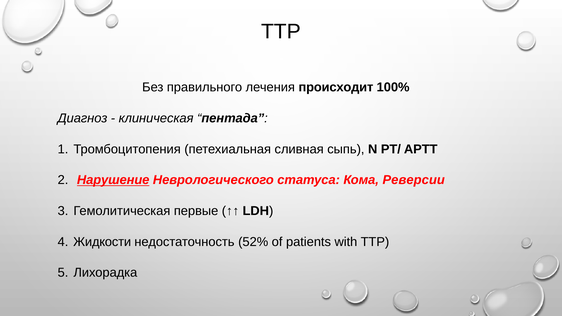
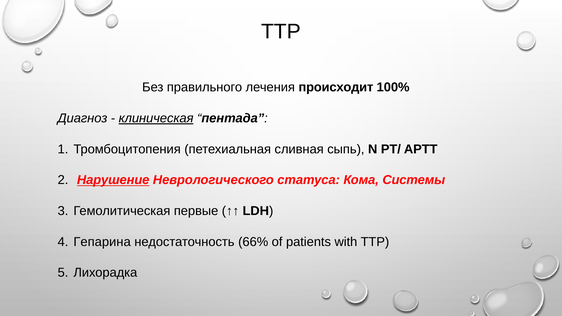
клиническая underline: none -> present (156, 118)
Реверсии: Реверсии -> Системы (414, 180)
Жидкости: Жидкости -> Гепарина (102, 242)
52%: 52% -> 66% (253, 242)
